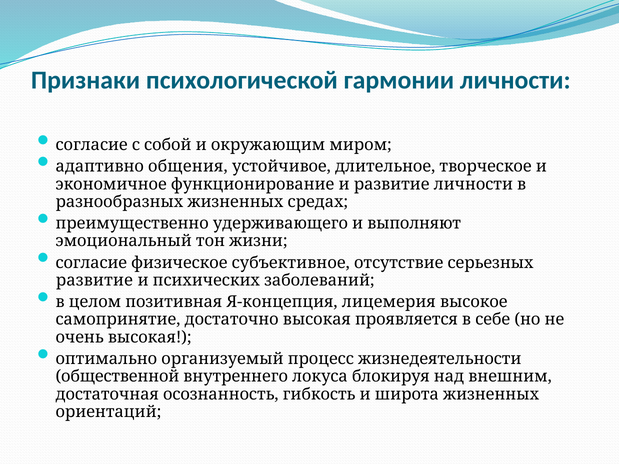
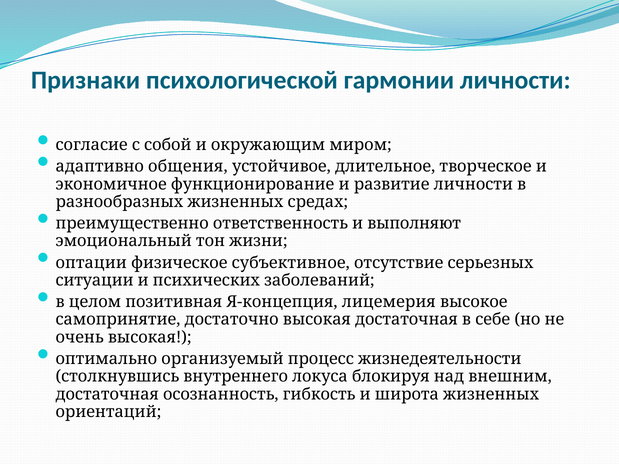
удерживающего: удерживающего -> ответственность (280, 224)
согласие: согласие -> оптации (91, 263)
развитие: развитие -> ситуации (95, 280)
высокая проявляется: проявляется -> достаточная (407, 320)
общественной: общественной -> столкнувшись (117, 377)
